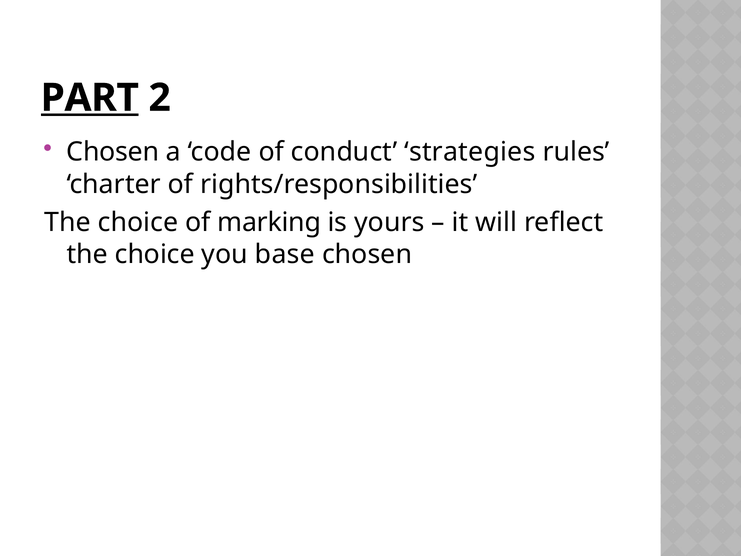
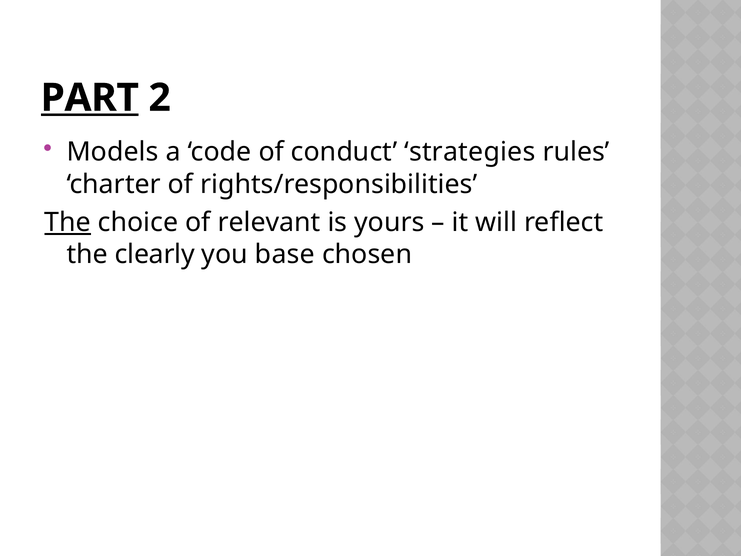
Chosen: Chosen -> Models (113, 152)
The underline: none -> present (68, 222)
marking: marking -> relevant (269, 222)
choice: choice -> clearly (155, 254)
